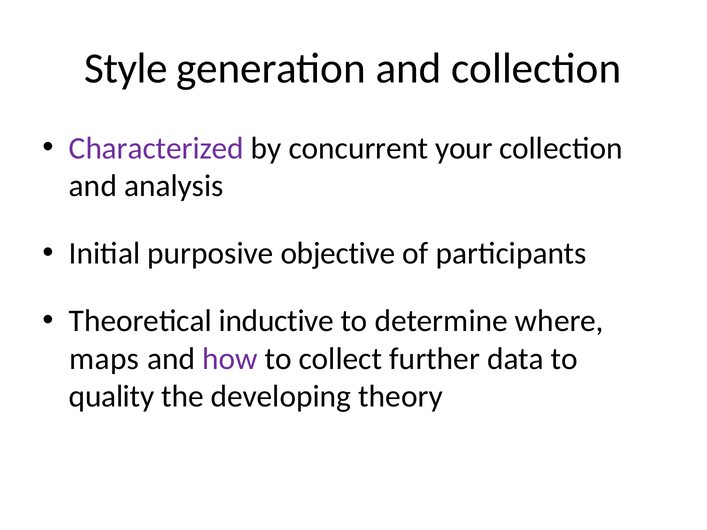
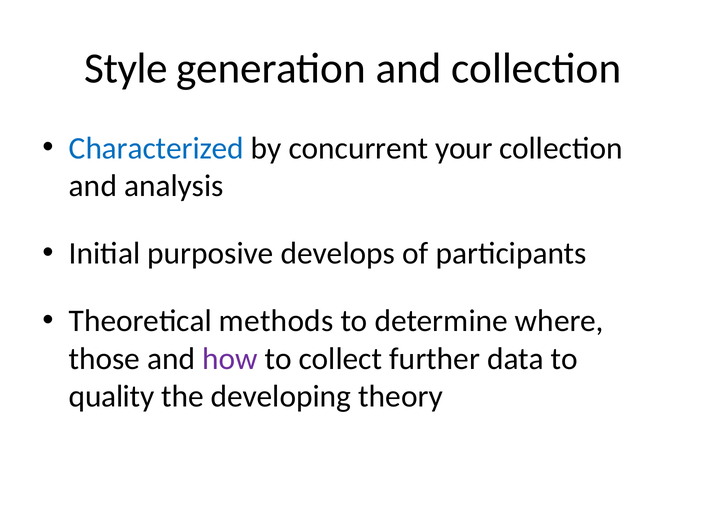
Characterized colour: purple -> blue (156, 148)
objective: objective -> develops (338, 254)
inductive: inductive -> methods (276, 321)
maps: maps -> those (105, 359)
